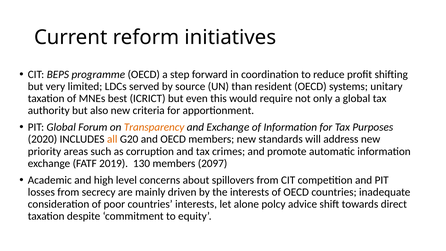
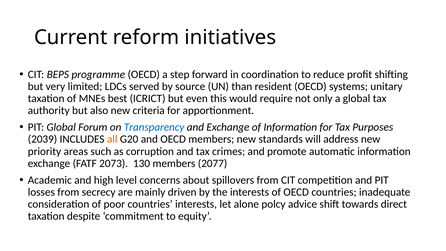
Transparency colour: orange -> blue (154, 127)
2020: 2020 -> 2039 (42, 139)
2019: 2019 -> 2073 (114, 163)
2097: 2097 -> 2077 (213, 163)
